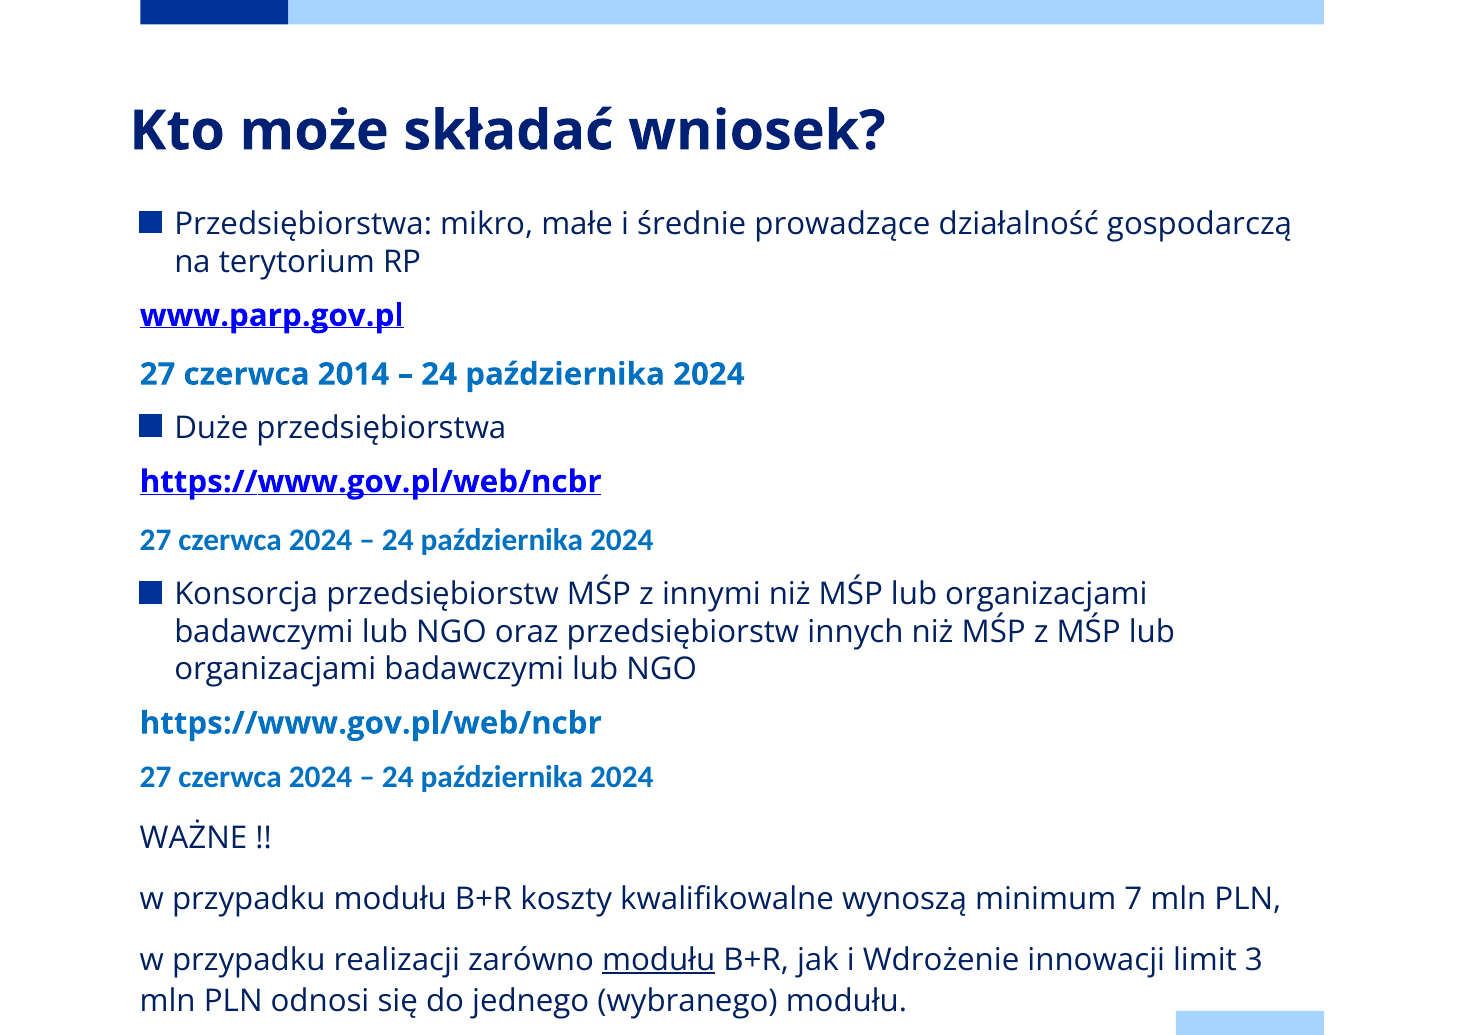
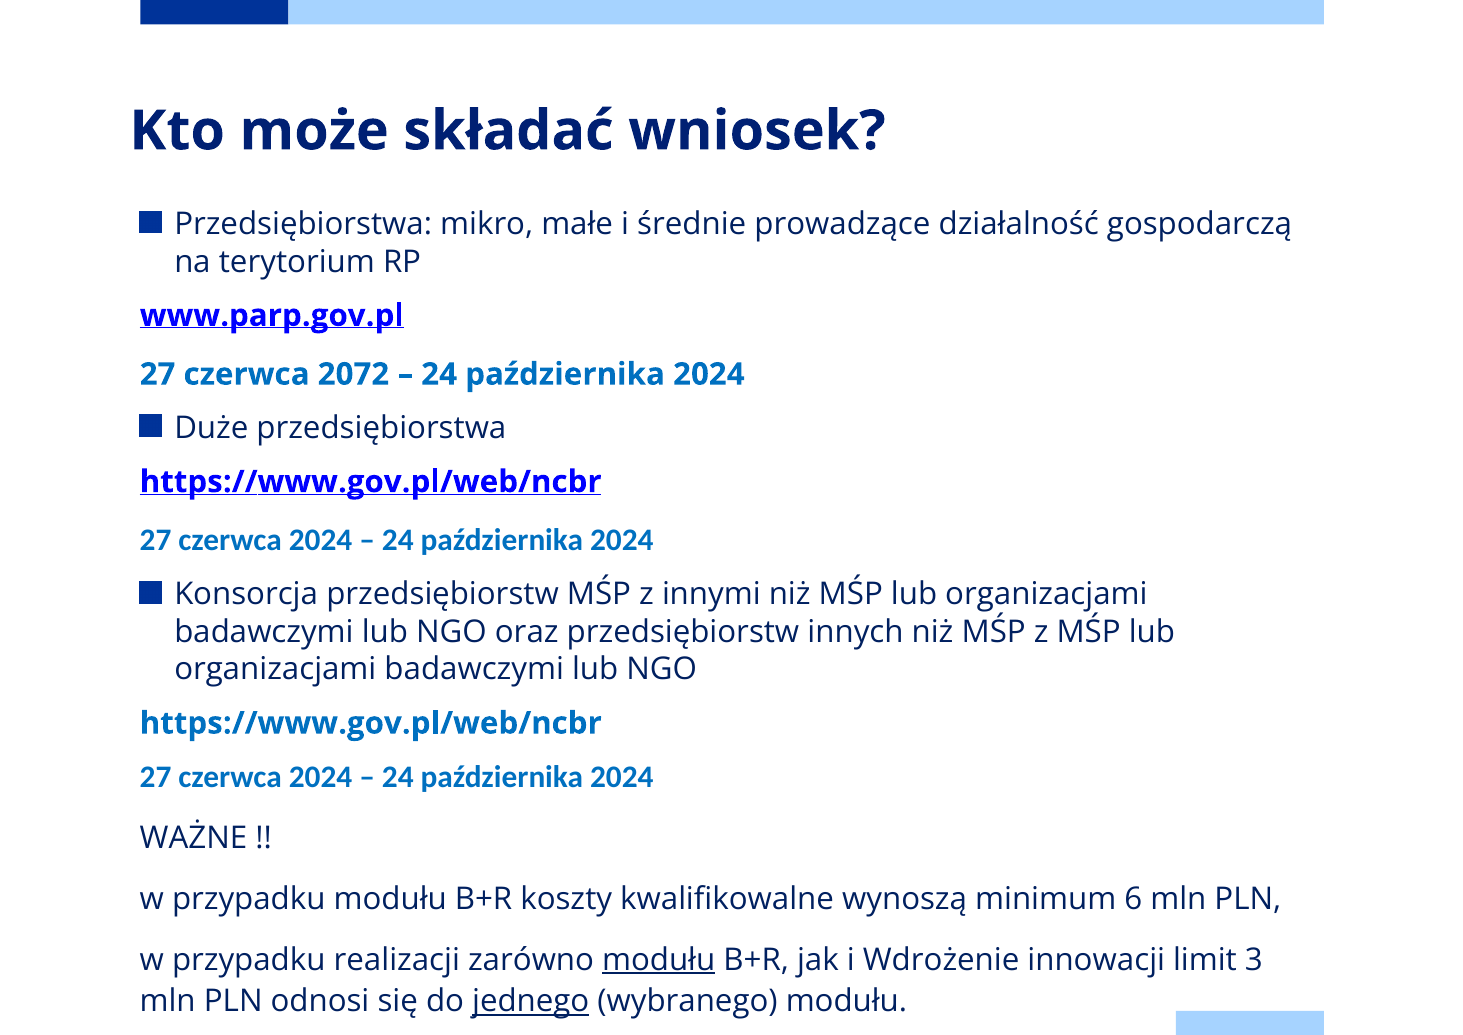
2014: 2014 -> 2072 (353, 374)
7: 7 -> 6 (1133, 899)
jednego underline: none -> present (531, 1001)
